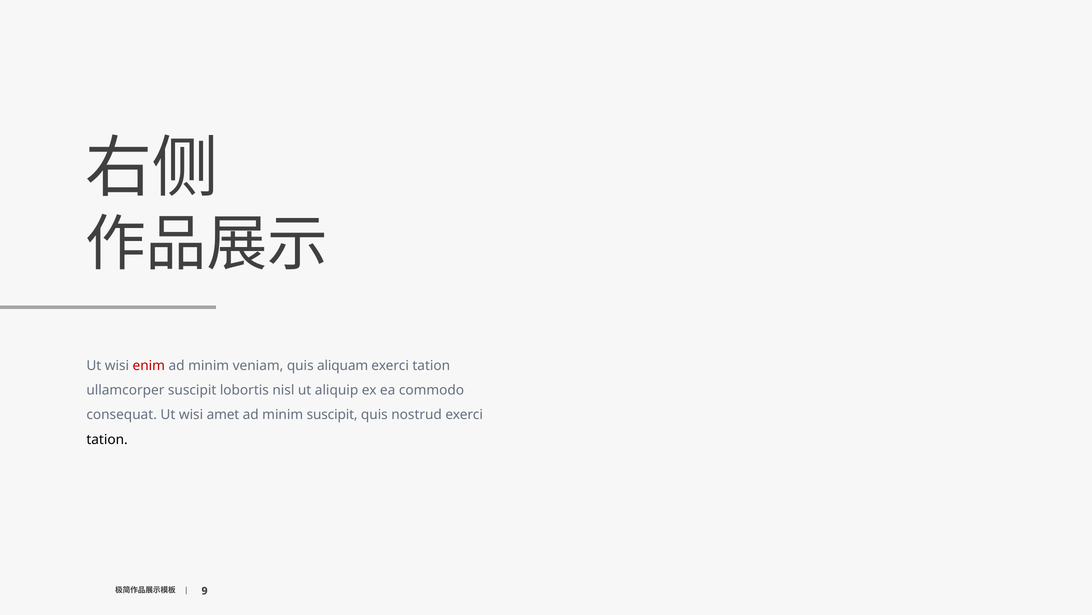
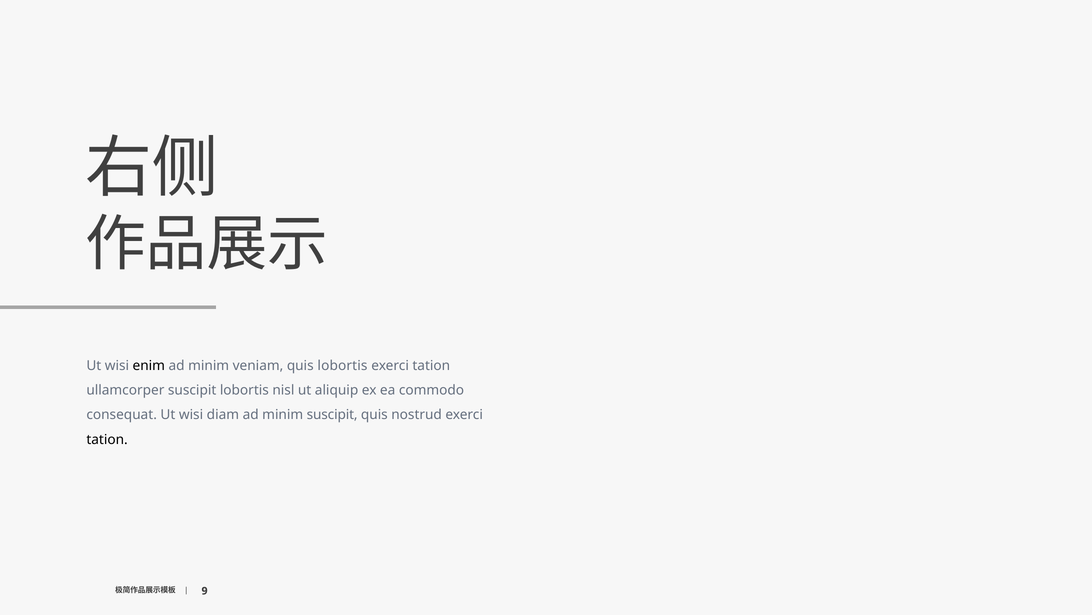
enim colour: red -> black (149, 365)
quis aliquam: aliquam -> lobortis (342, 365)
amet: amet -> diam (223, 414)
